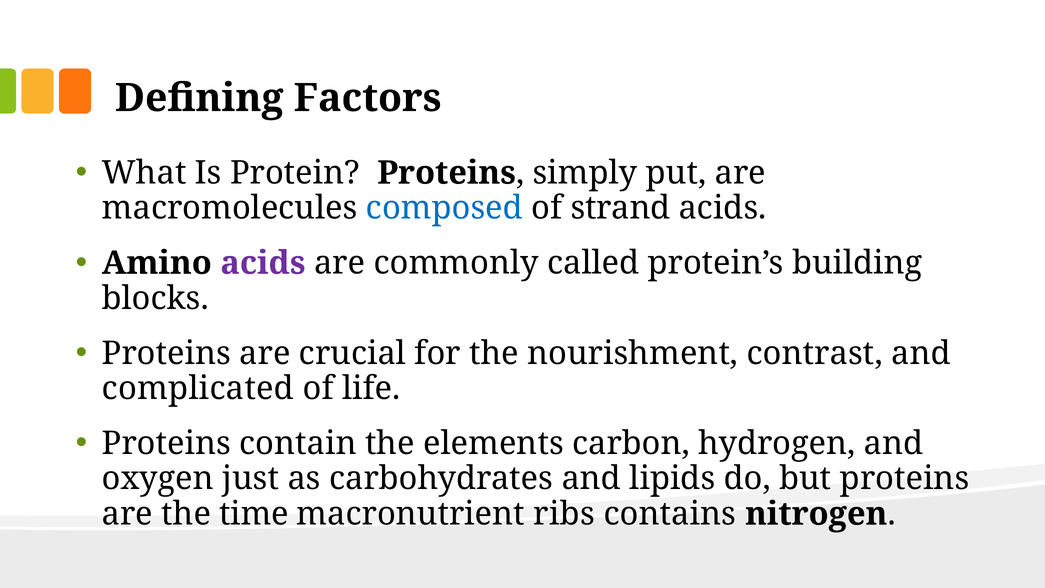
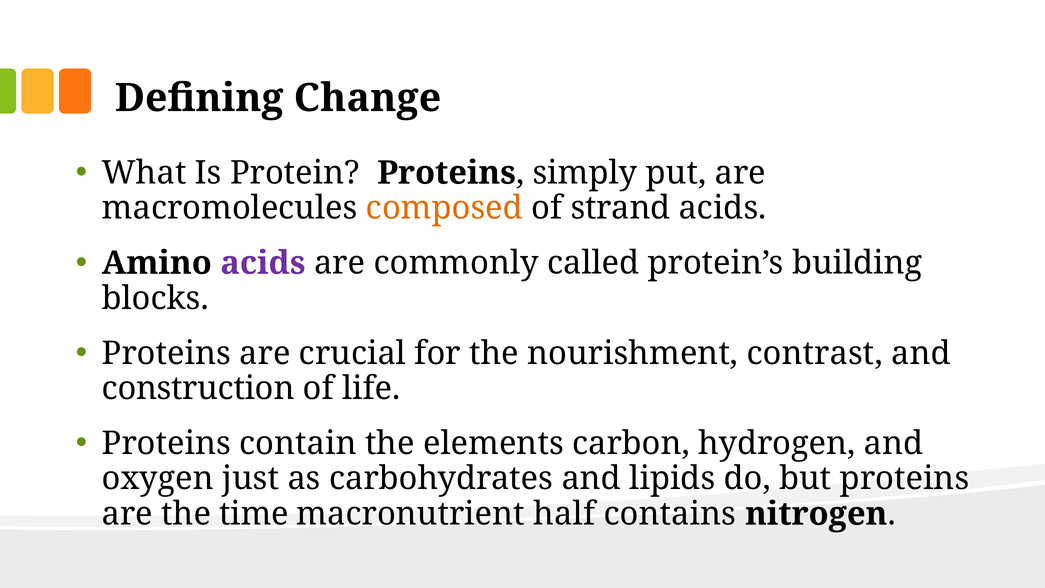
Factors: Factors -> Change (367, 98)
composed colour: blue -> orange (444, 208)
complicated: complicated -> construction (198, 388)
ribs: ribs -> half (564, 514)
